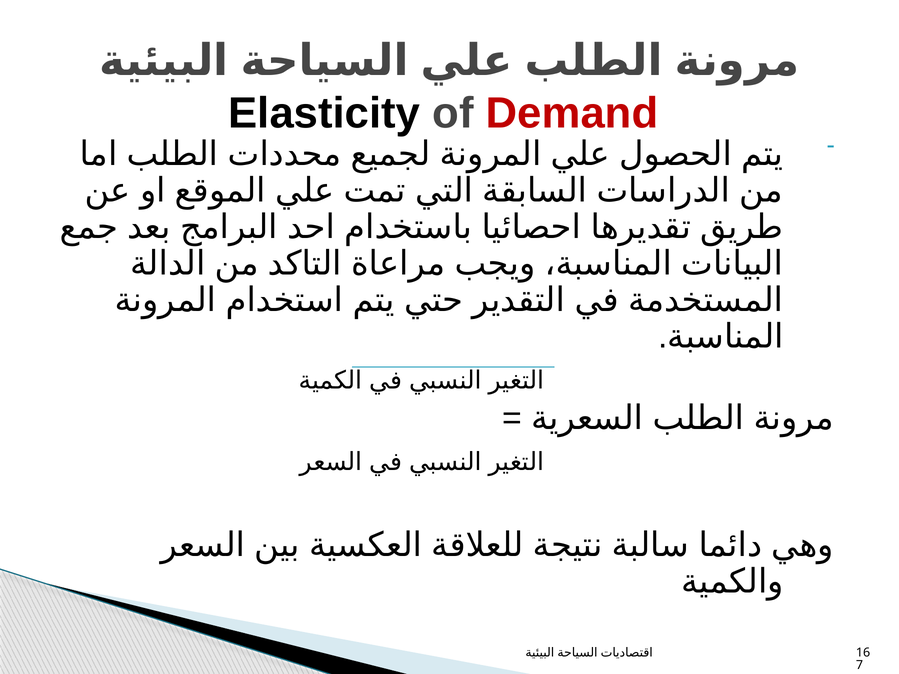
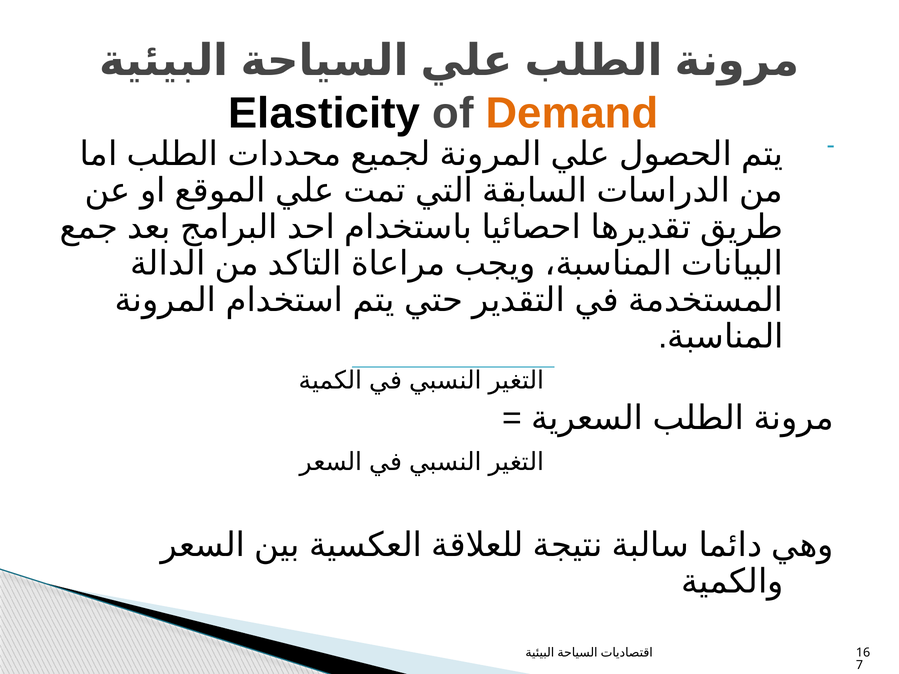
Demand colour: red -> orange (572, 113)
